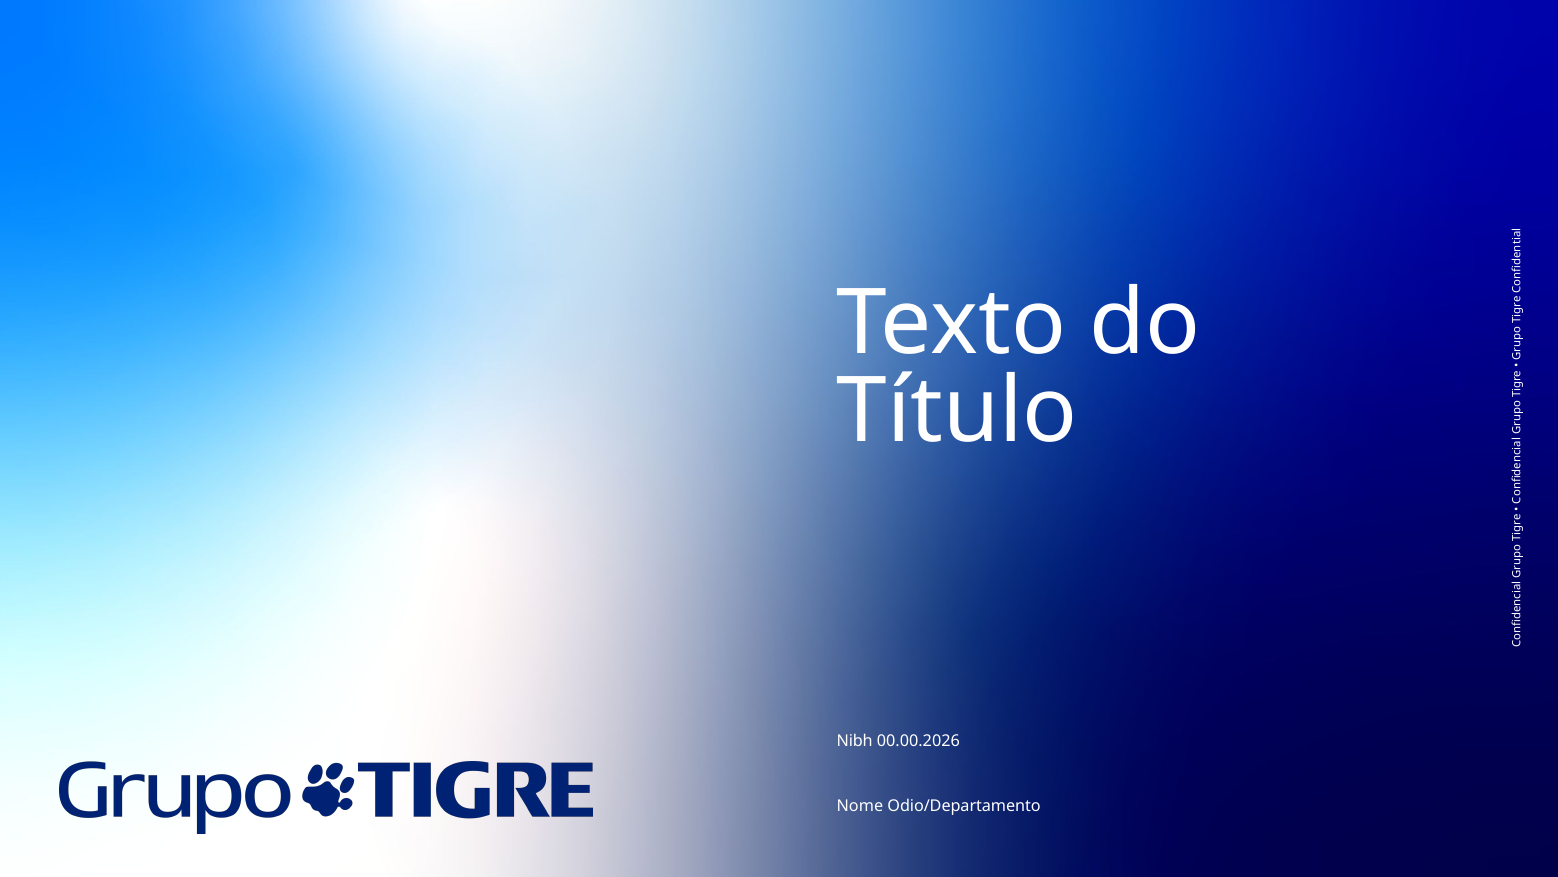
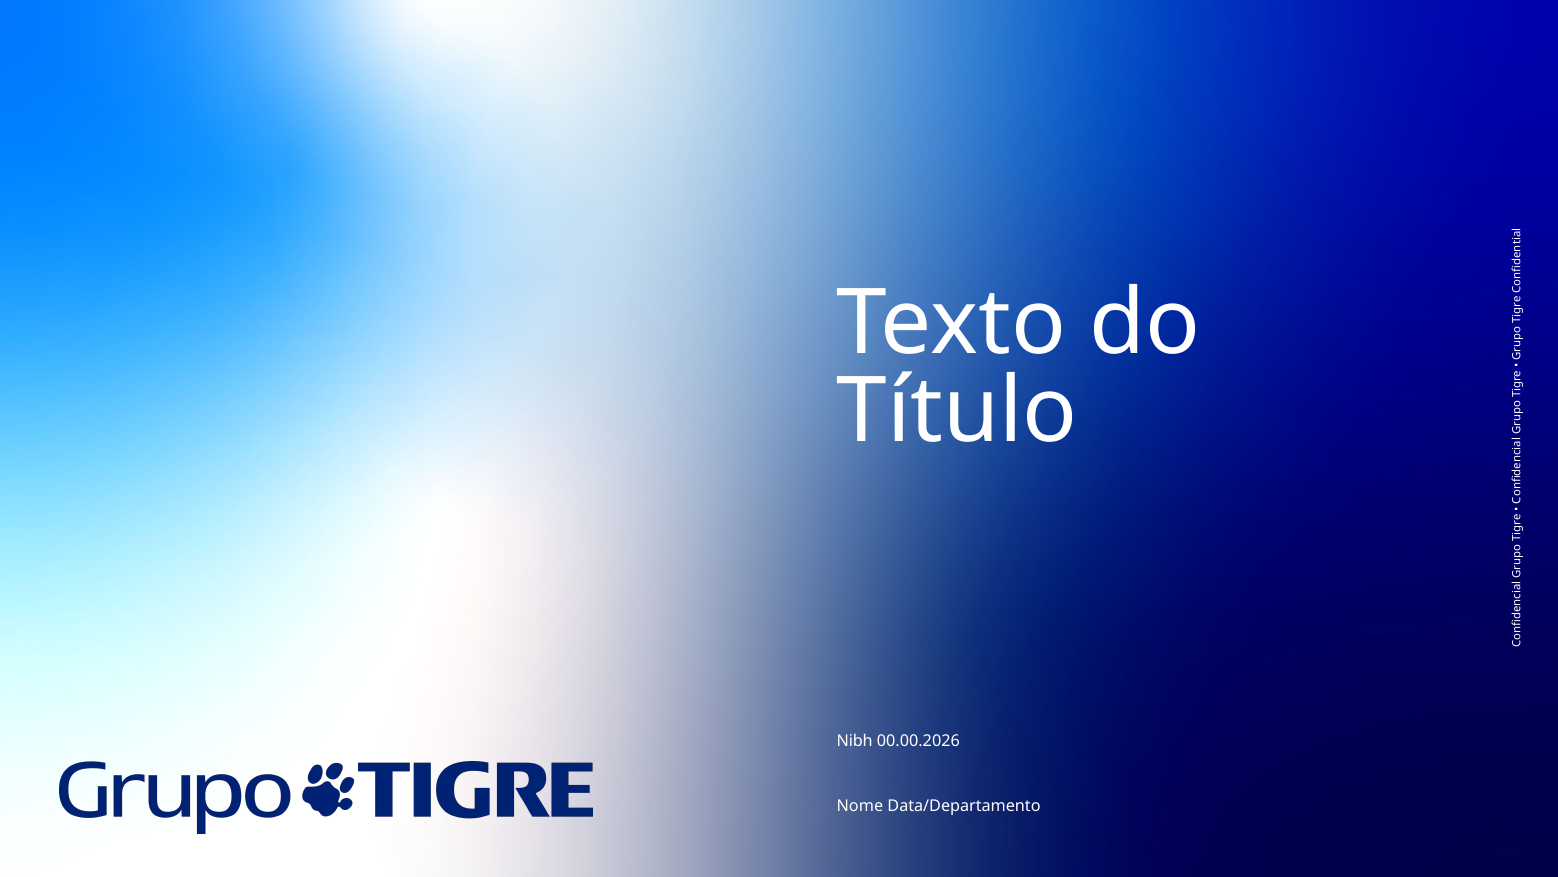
Odio/Departamento: Odio/Departamento -> Data/Departamento (964, 806)
